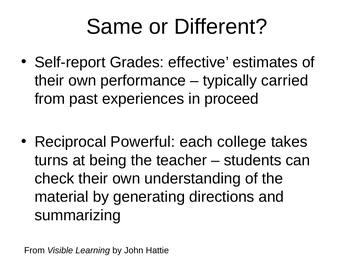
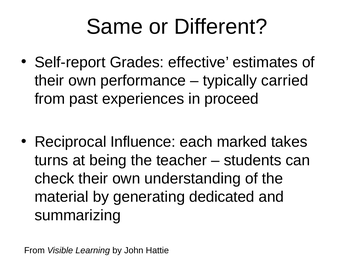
Powerful: Powerful -> Influence (143, 142)
college: college -> marked (242, 142)
directions: directions -> dedicated (222, 197)
